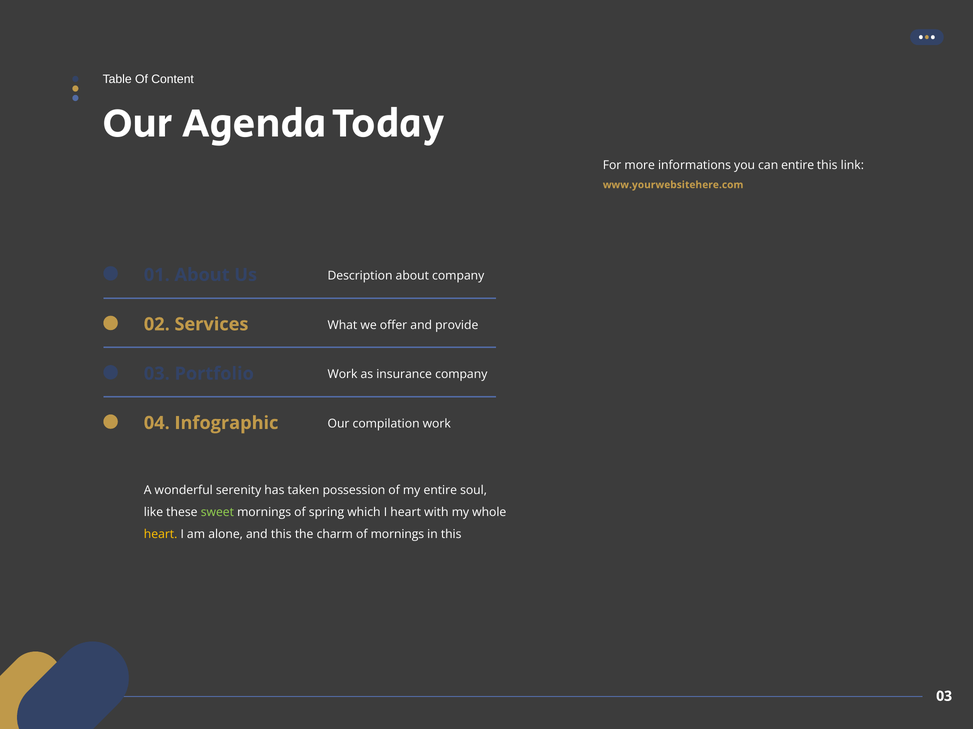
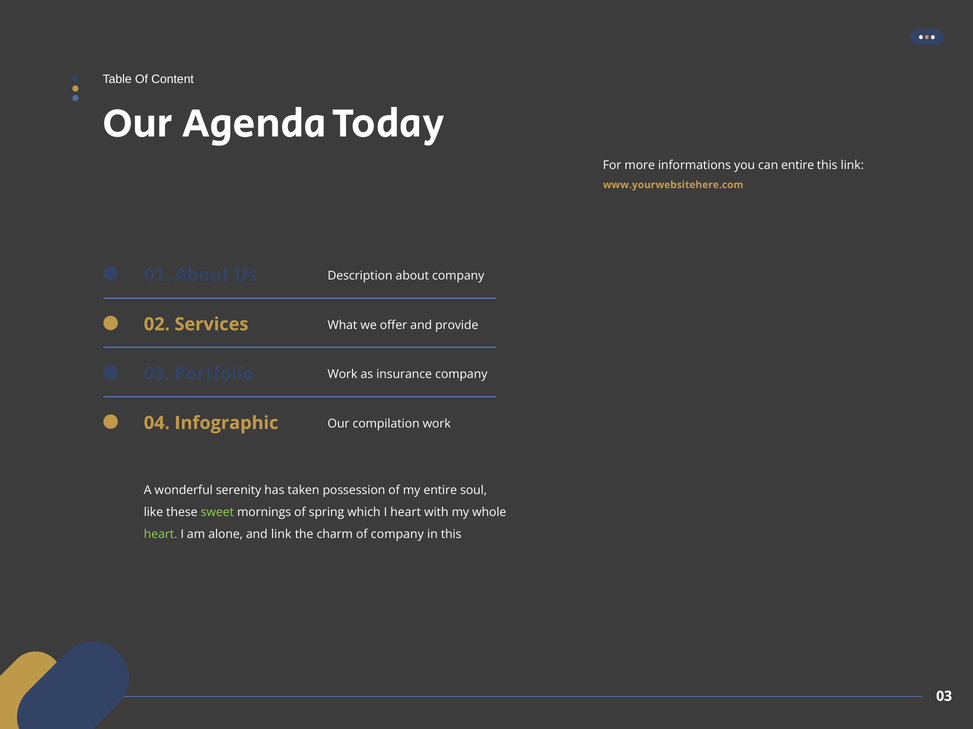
heart colour: yellow -> light green (161, 535)
and this: this -> link (281, 535)
of mornings: mornings -> company (397, 535)
